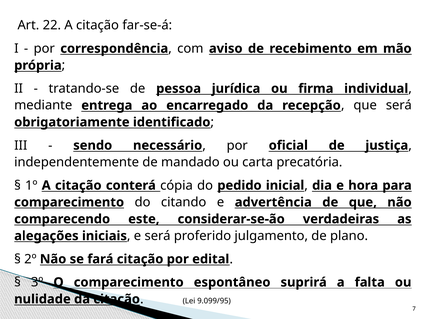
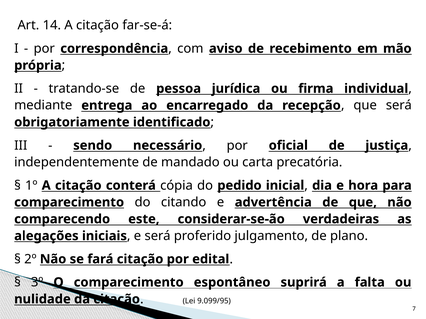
22: 22 -> 14 (52, 25)
